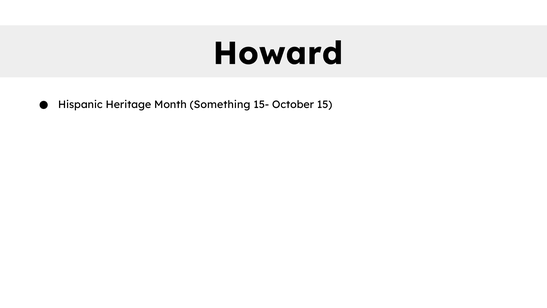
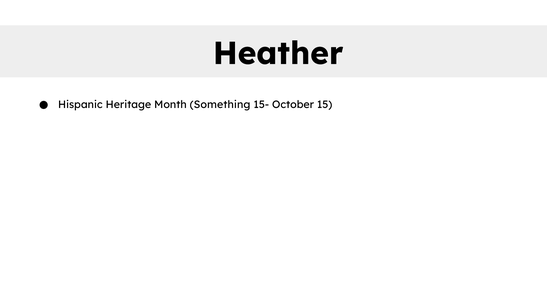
Howard: Howard -> Heather (278, 53)
